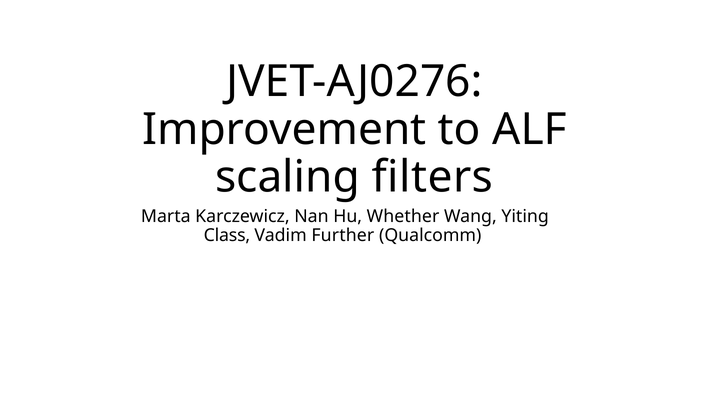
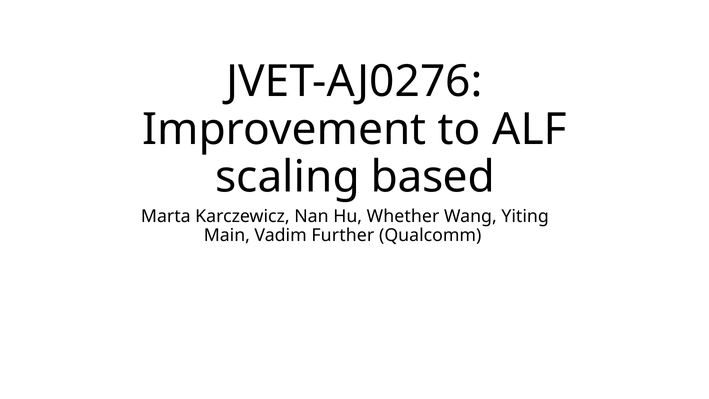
filters: filters -> based (433, 177)
Class: Class -> Main (227, 235)
